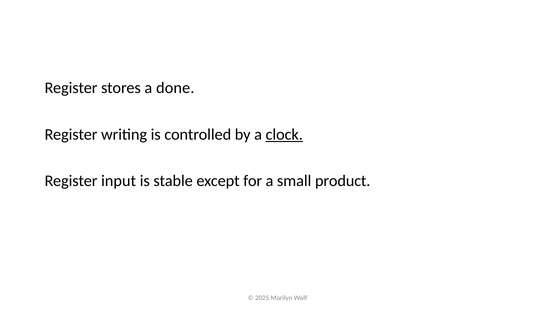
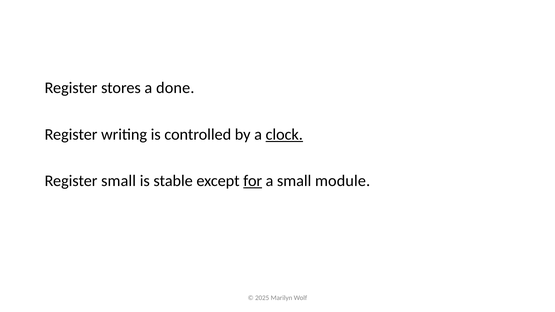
Register input: input -> small (119, 181)
for underline: none -> present (253, 181)
product: product -> module (343, 181)
